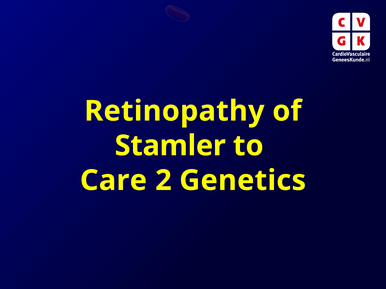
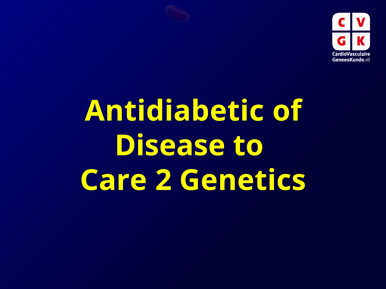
Retinopathy: Retinopathy -> Antidiabetic (174, 111)
Stamler: Stamler -> Disease (170, 146)
